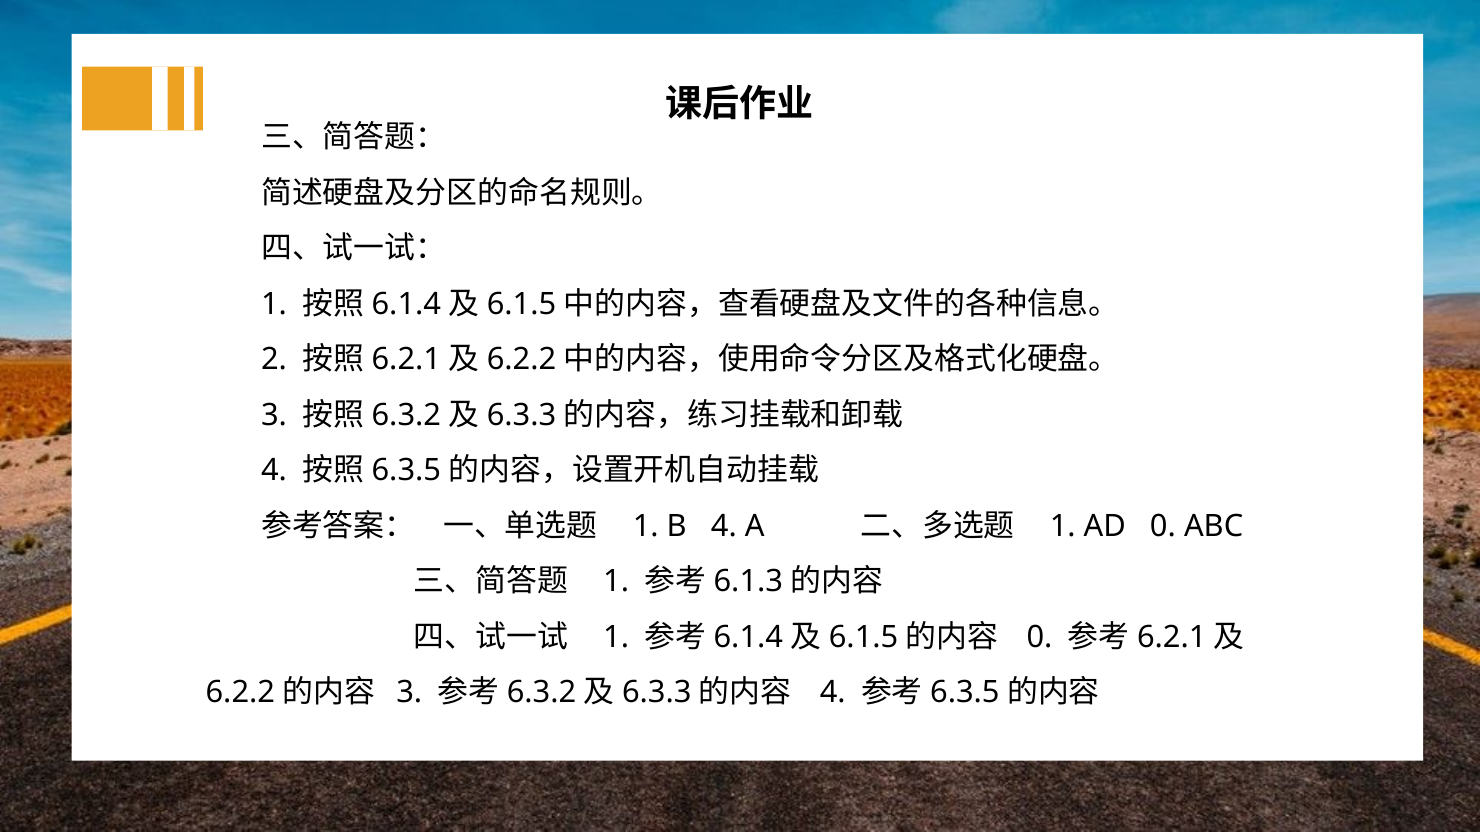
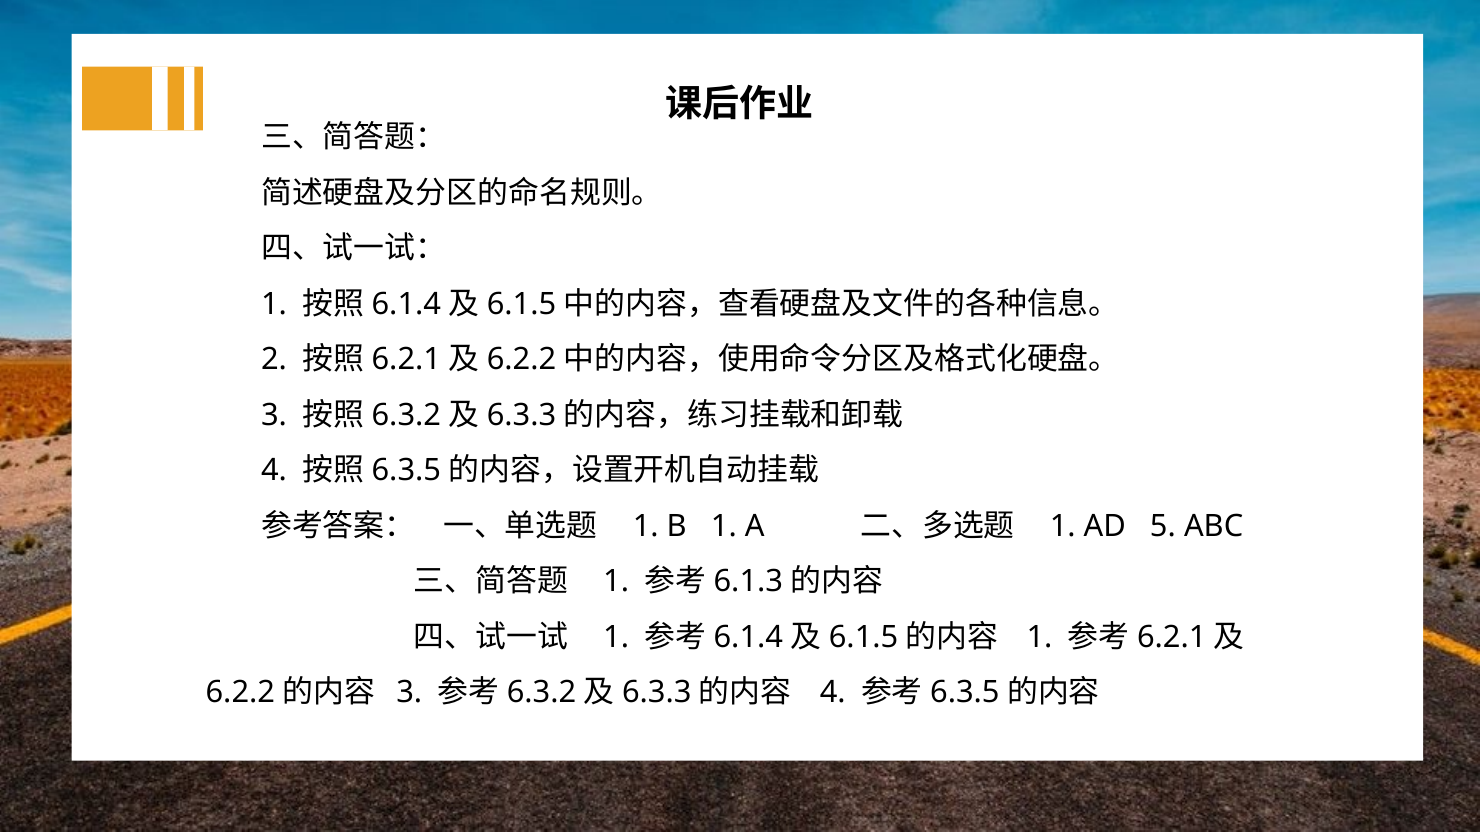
B 4: 4 -> 1 (724, 526)
AD 0: 0 -> 5 (1163, 526)
0: 0 -> 1 (1040, 637)
